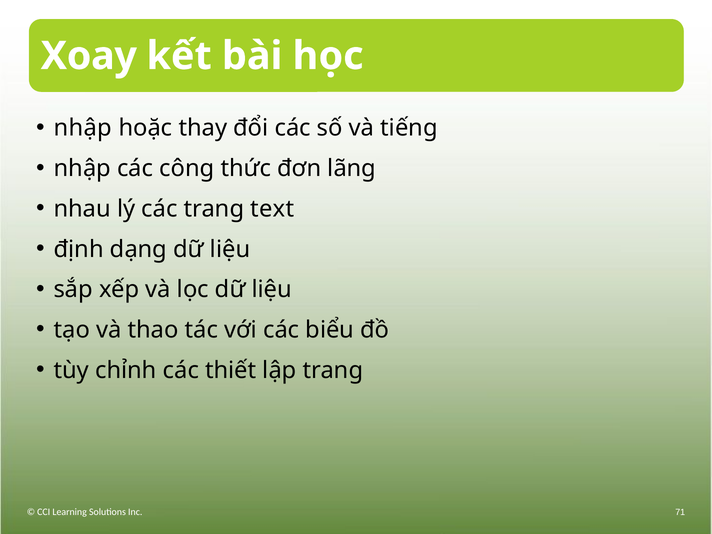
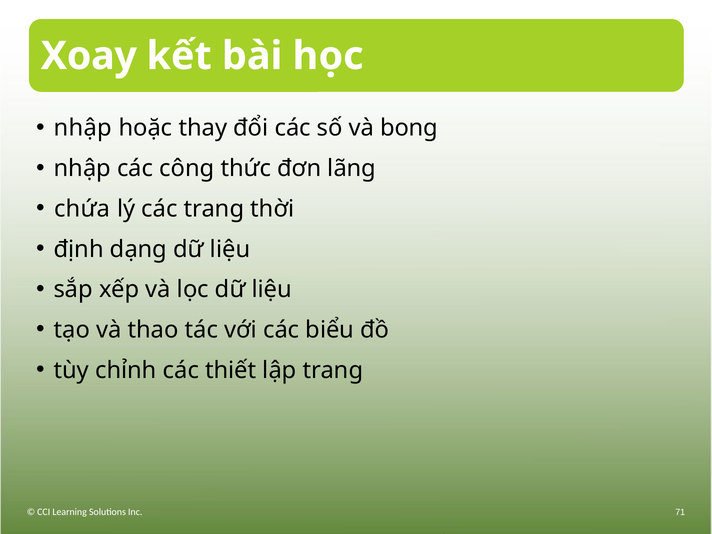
tiếng: tiếng -> bong (409, 128)
nhau: nhau -> chứa (82, 209)
text: text -> thời (272, 209)
